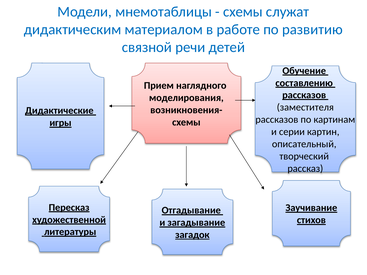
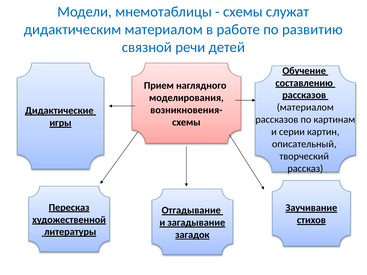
заместителя: заместителя -> материалом (305, 107)
